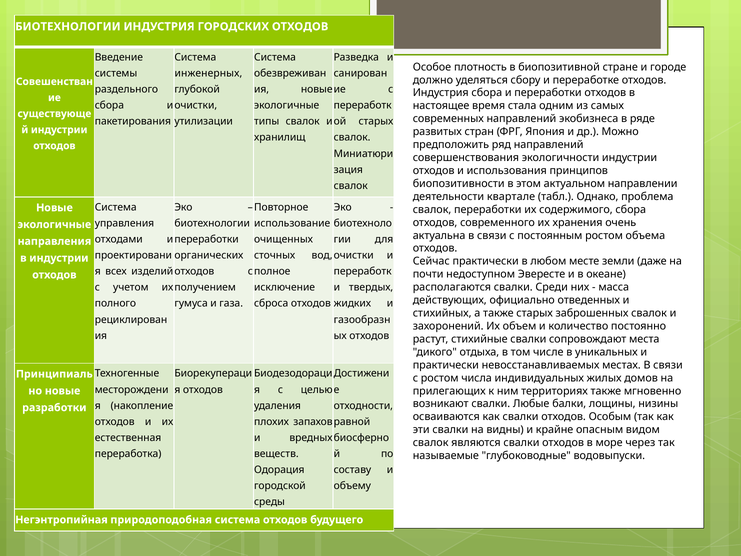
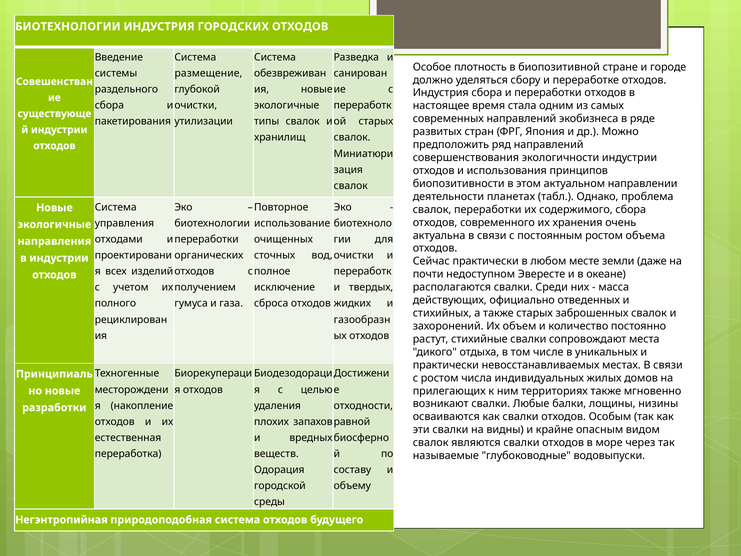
инженерных: инженерных -> размещение (208, 73)
квартале: квартале -> планетах (511, 197)
